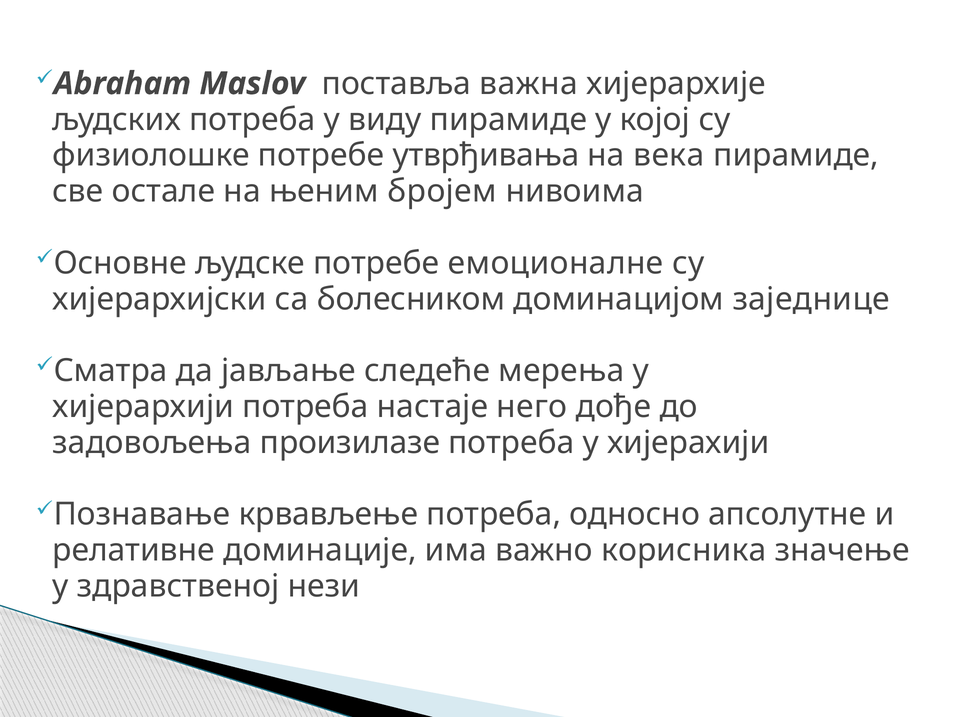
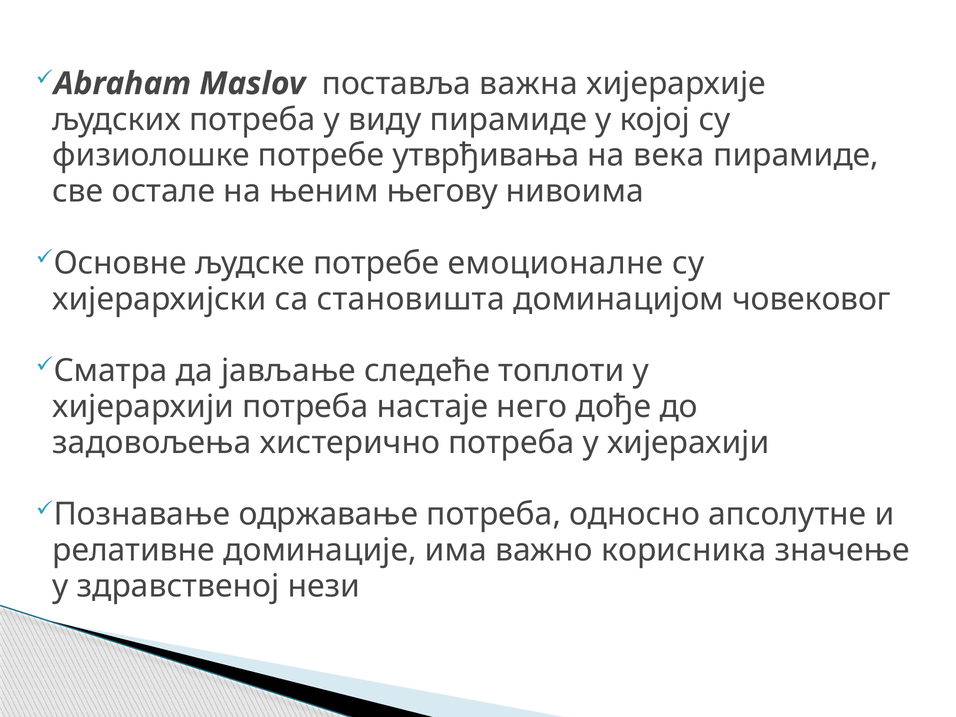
бројем: бројем -> његову (442, 191)
болесником: болесником -> становишта (411, 299)
заједнице: заједнице -> човековог (811, 299)
мерења: мерења -> топлоти (561, 371)
произилазе: произилазе -> хистерично (350, 443)
крвављење: крвављење -> одржавање (328, 514)
